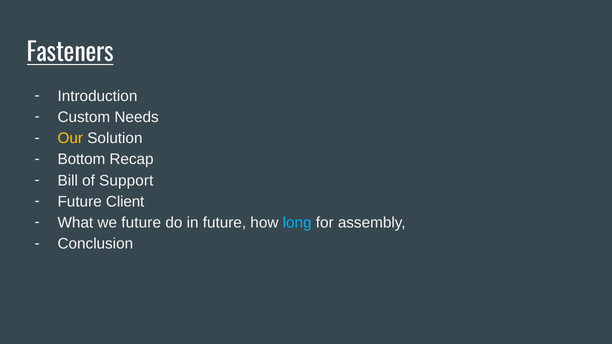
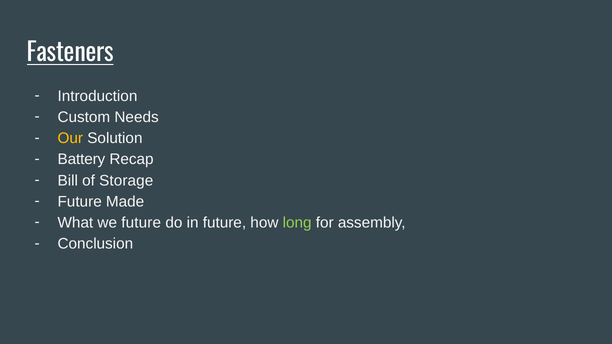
Bottom: Bottom -> Battery (81, 160)
Support: Support -> Storage (126, 181)
Client: Client -> Made (125, 202)
long colour: light blue -> light green (297, 223)
